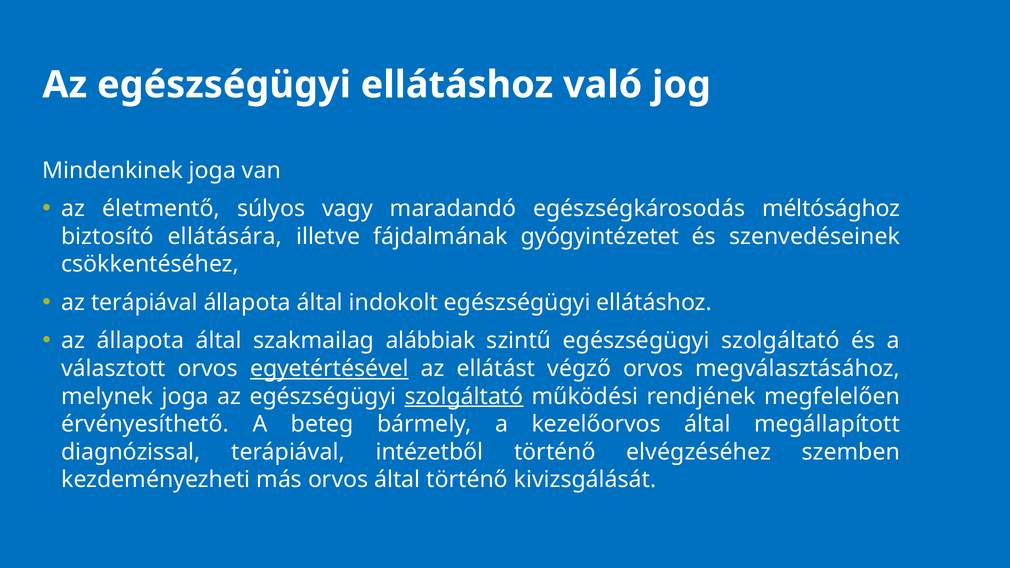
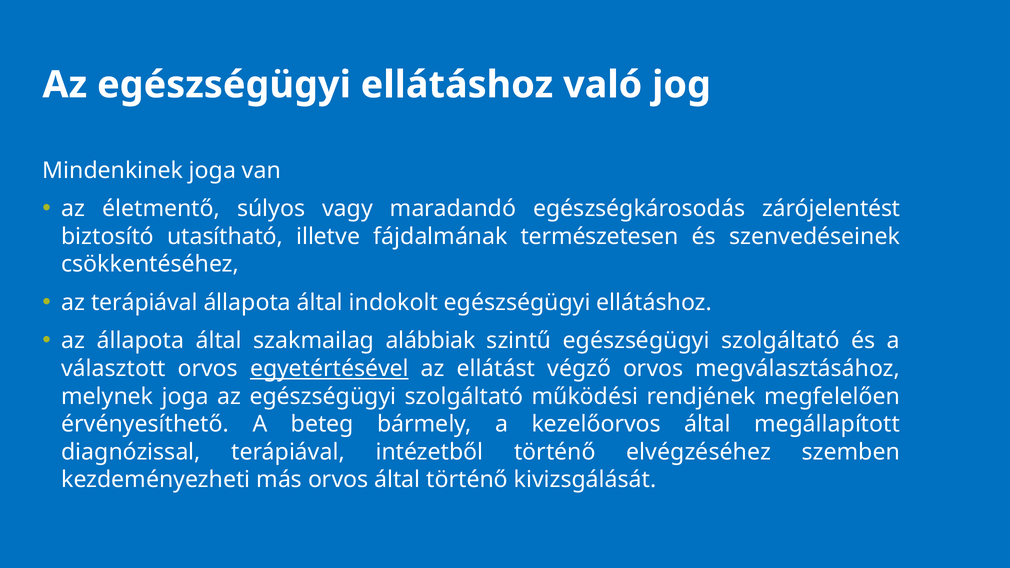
méltósághoz: méltósághoz -> zárójelentést (831, 209)
ellátására: ellátására -> utasítható (225, 237)
gyógyintézetet: gyógyintézetet -> természetesen (600, 237)
szolgáltató underline: present -> none (464, 396)
